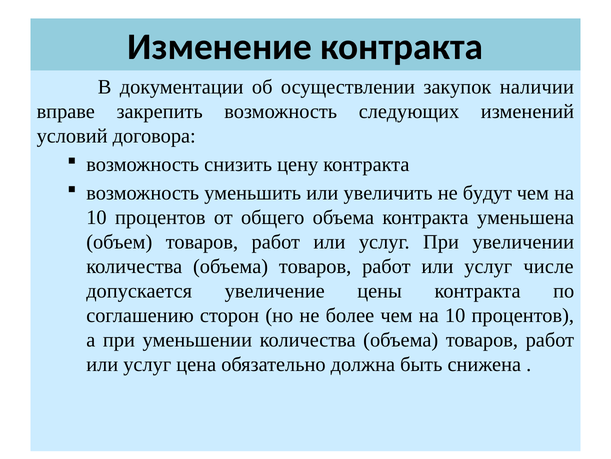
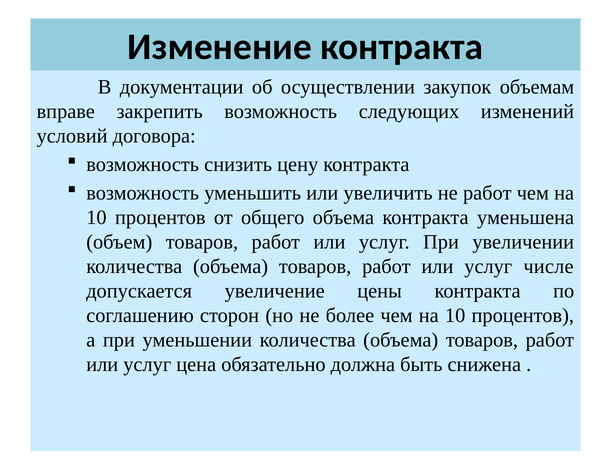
наличии: наличии -> объемам (537, 87)
не будут: будут -> работ (487, 193)
